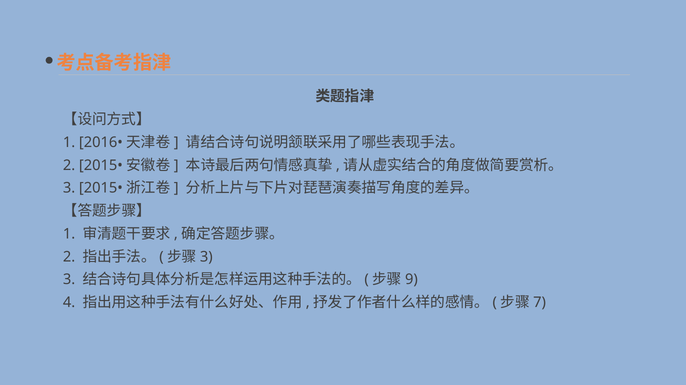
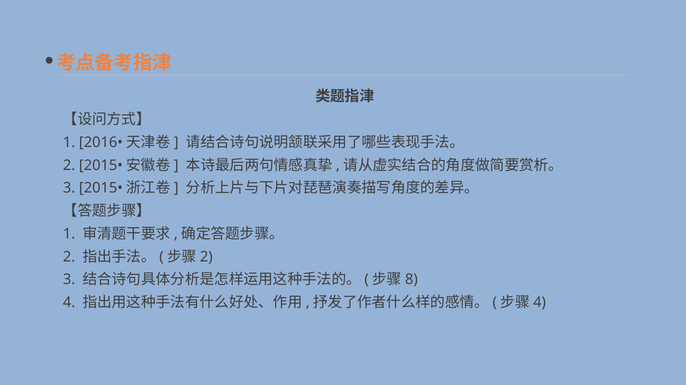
3: 3 -> 2 (206, 256)
9: 9 -> 8 (411, 279)
7: 7 -> 4 (540, 302)
